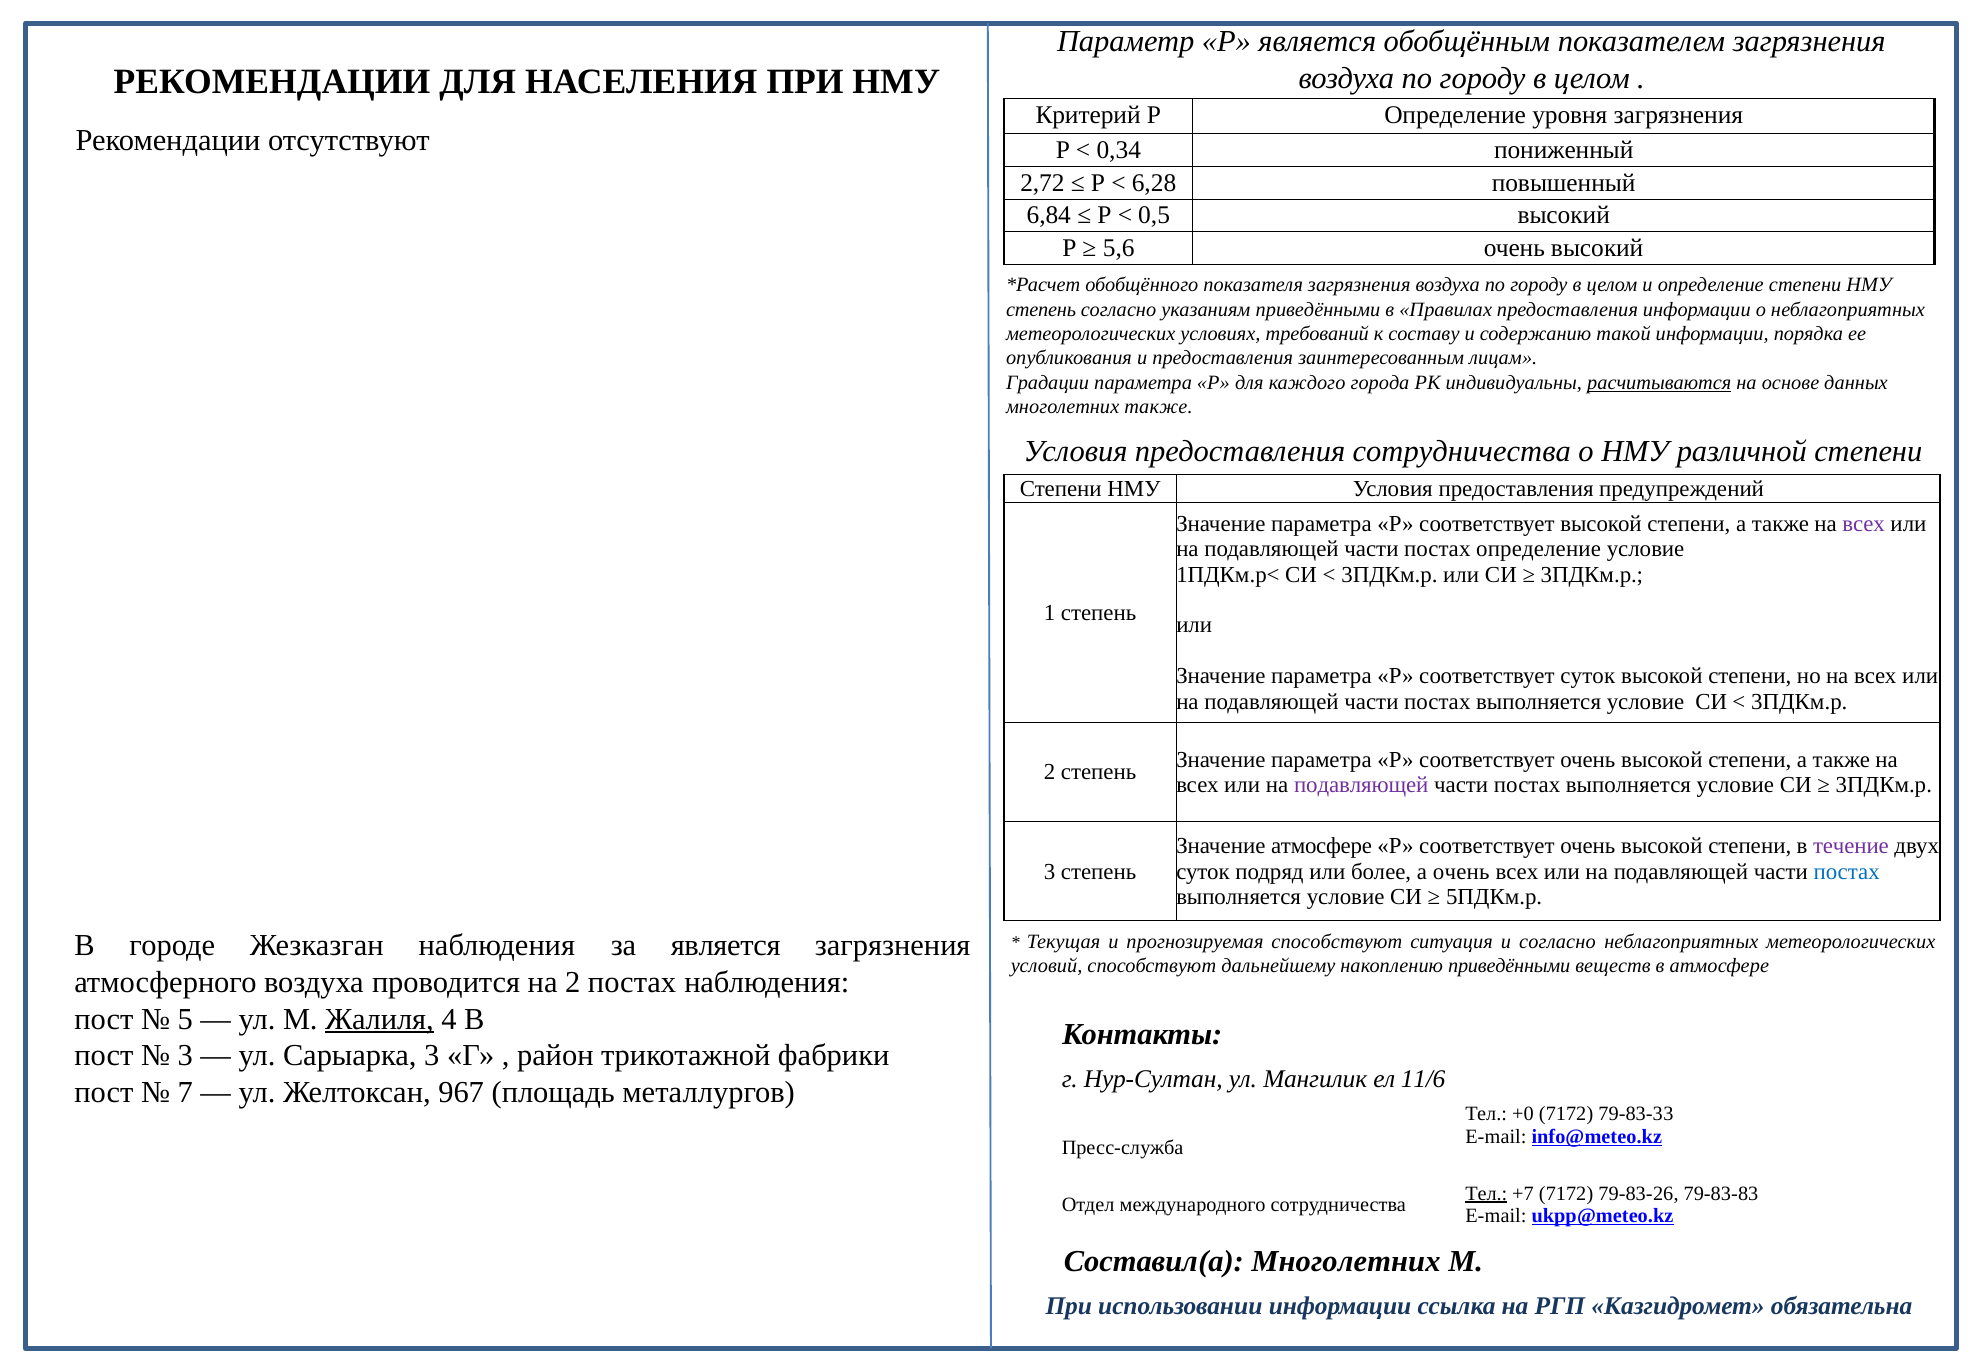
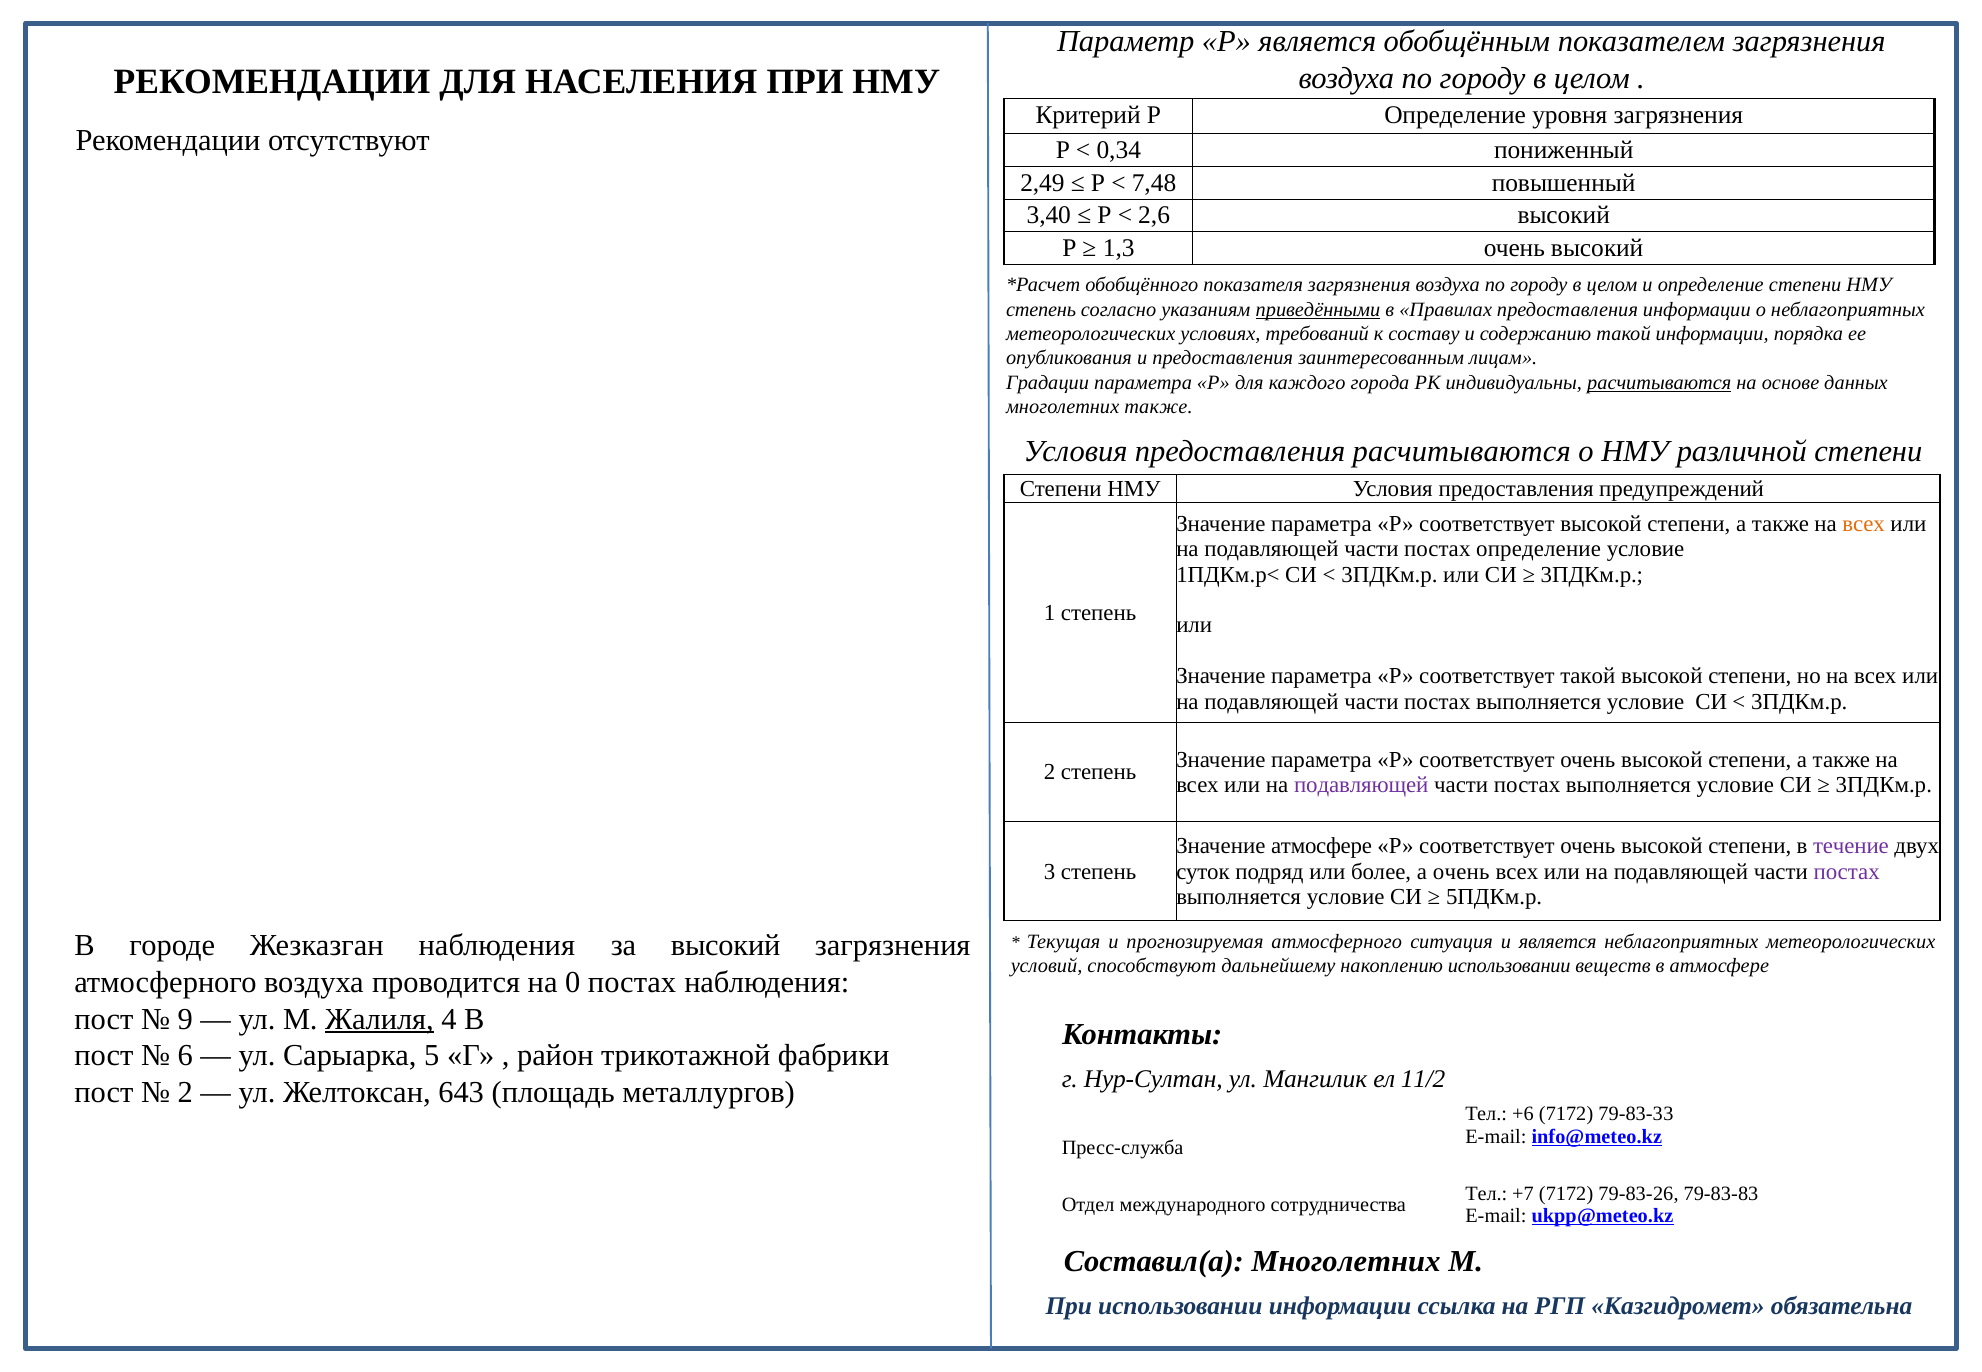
2,72: 2,72 -> 2,49 (1042, 183)
6,28: 6,28 -> 7,48 (1154, 183)
6,84: 6,84 -> 3,40 (1049, 215)
0,5: 0,5 -> 2,6 (1154, 215)
5,6: 5,6 -> 1,3 (1119, 248)
приведёнными underline: none -> present (1318, 310)
предоставления сотрудничества: сотрудничества -> расчитываются (1462, 451)
всех colour: purple -> orange (1864, 524)
соответствует суток: суток -> такой (1588, 676)
постах colour: blue -> purple (1847, 872)
за является: является -> высокий (726, 946)
прогнозируемая способствуют: способствуют -> атмосферного (1337, 942)
и согласно: согласно -> является (1558, 942)
накоплению приведёнными: приведёнными -> использовании (1509, 966)
на 2: 2 -> 0 (573, 982)
5: 5 -> 9 (185, 1019)
3: 3 -> 6 (185, 1056)
Сарыарка 3: 3 -> 5 (432, 1056)
11/6: 11/6 -> 11/2 (1423, 1080)
7: 7 -> 2 (185, 1092)
967: 967 -> 643 (461, 1092)
+0: +0 -> +6 (1523, 1114)
Тел underline: present -> none (1486, 1193)
